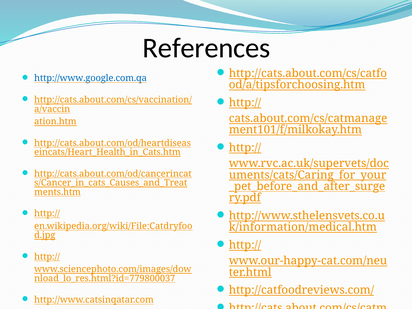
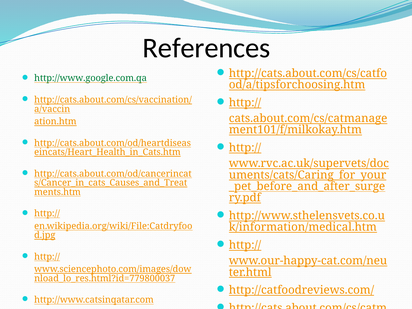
http://www.google.com.qa colour: blue -> green (91, 78)
